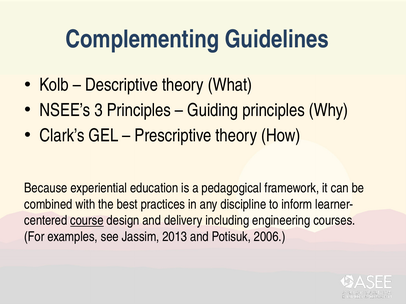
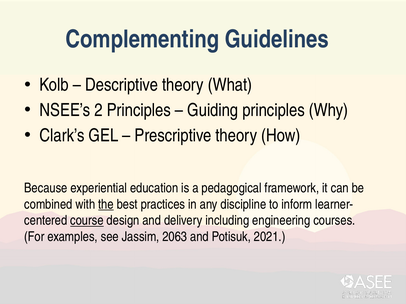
3: 3 -> 2 (99, 110)
the underline: none -> present (106, 205)
2013: 2013 -> 2063 (175, 237)
2006: 2006 -> 2021 (270, 237)
